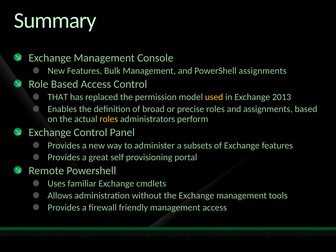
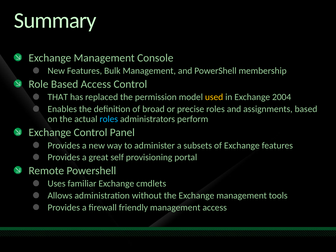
PowerShell assignments: assignments -> membership (263, 71)
2013: 2013 -> 2004 (282, 97)
roles colour: yellow -> light blue (109, 119)
